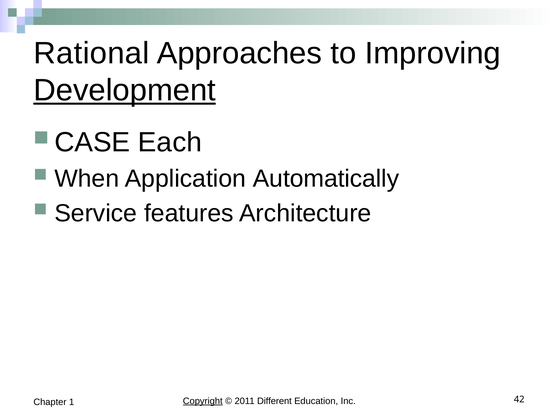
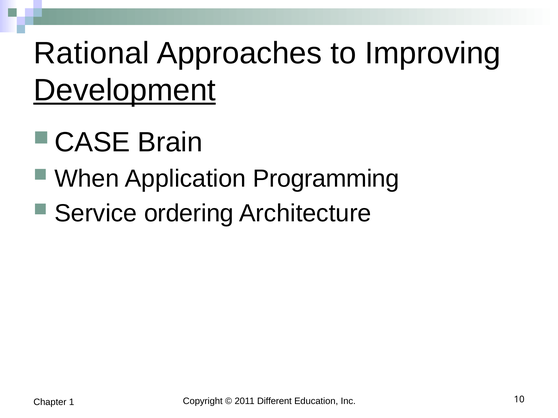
Each: Each -> Brain (170, 142)
Automatically: Automatically -> Programming (326, 179)
features: features -> ordering (189, 213)
Copyright underline: present -> none (203, 401)
42: 42 -> 10 (519, 400)
